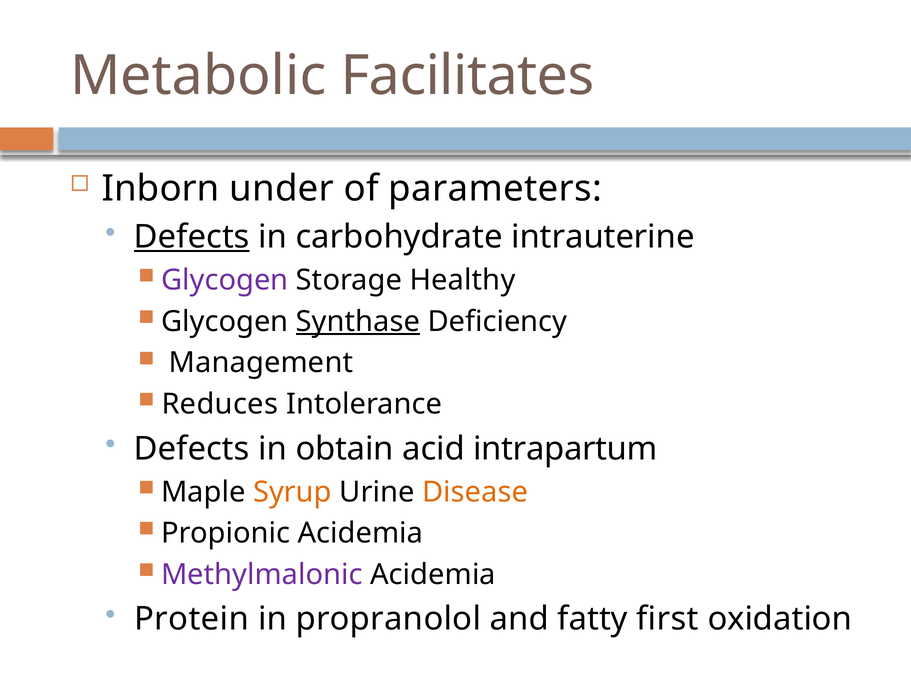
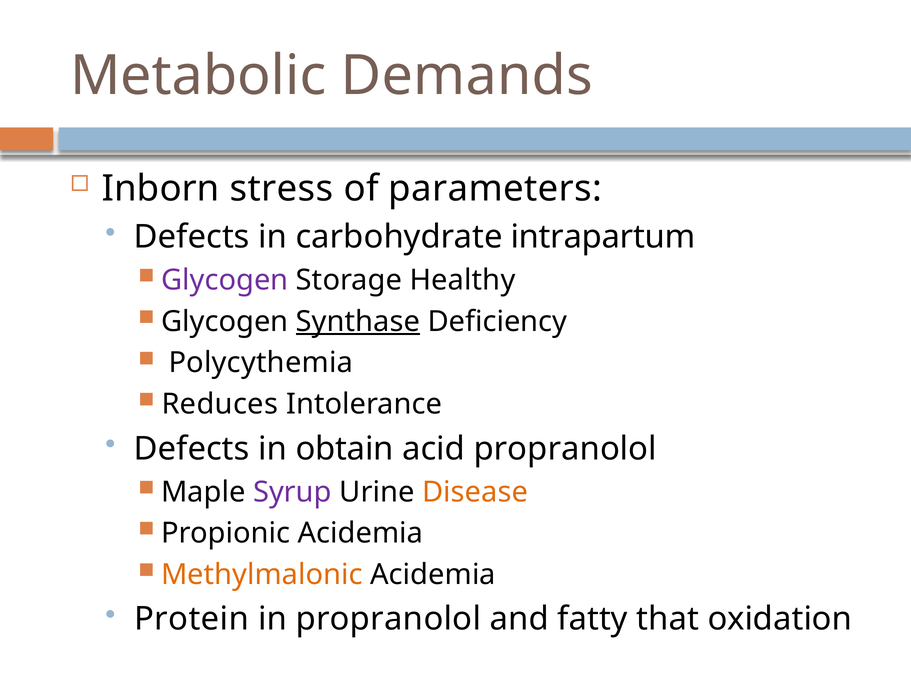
Facilitates: Facilitates -> Demands (467, 76)
under: under -> stress (282, 189)
Defects underline: present -> none (192, 237)
intrauterine: intrauterine -> intrapartum (603, 237)
Management: Management -> Polycythemia (261, 363)
acid intrapartum: intrapartum -> propranolol (565, 449)
Syrup colour: orange -> purple (292, 492)
Methylmalonic colour: purple -> orange (262, 575)
first: first -> that (668, 619)
